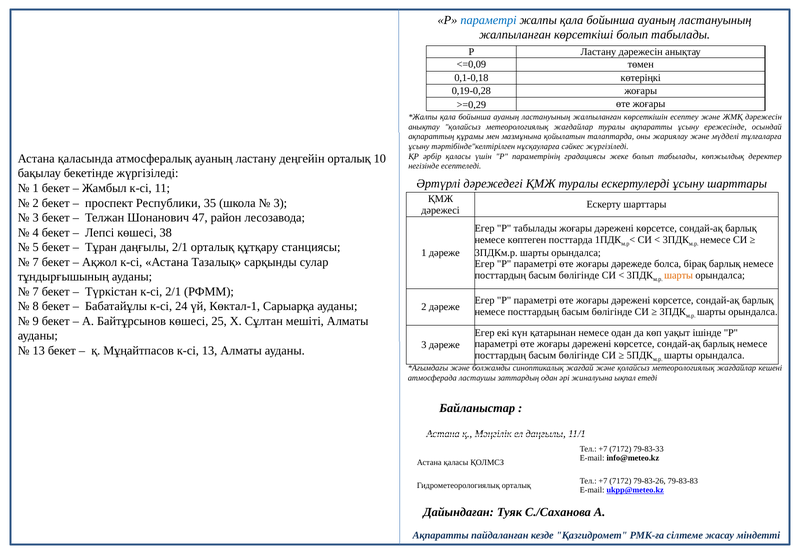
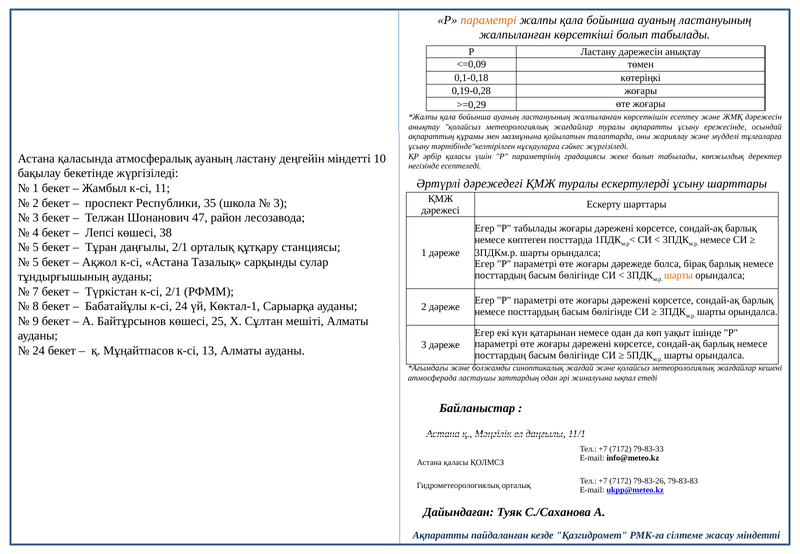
параметрі colour: blue -> orange (488, 20)
деңгейін орталық: орталық -> міндетті (349, 159)
7: 7 -> 5 (36, 262)
13: 13 -> 24 (39, 351)
